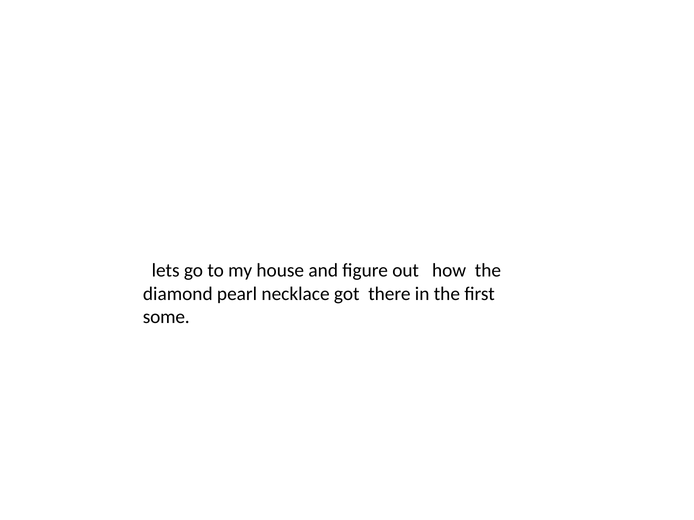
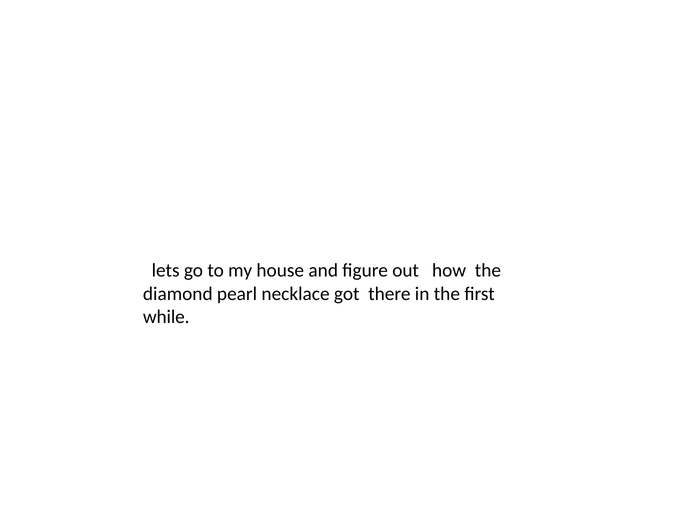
some: some -> while (166, 317)
